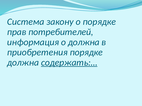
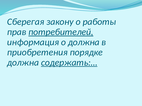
Система: Система -> Сберегая (26, 22)
о порядке: порядке -> работы (99, 22)
потребителей underline: none -> present (61, 32)
